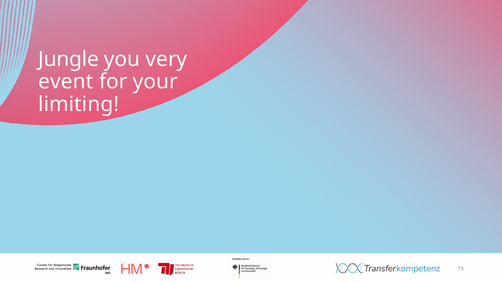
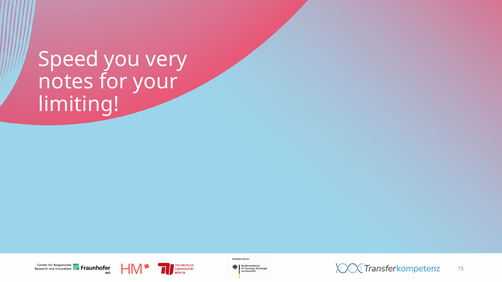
Jungle: Jungle -> Speed (68, 59)
event: event -> notes (66, 82)
